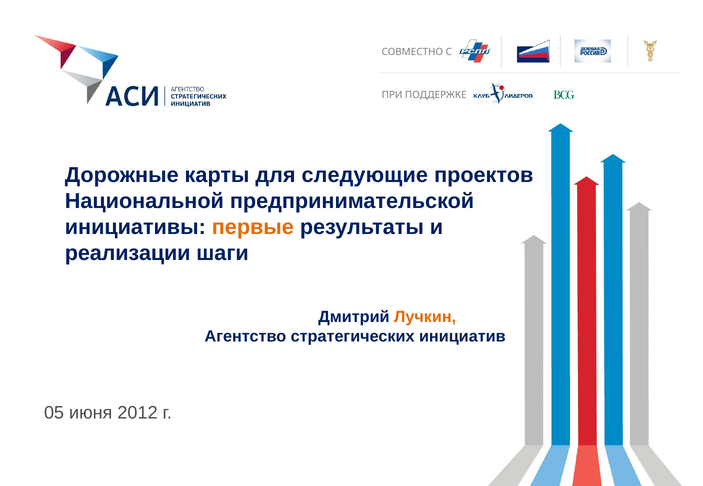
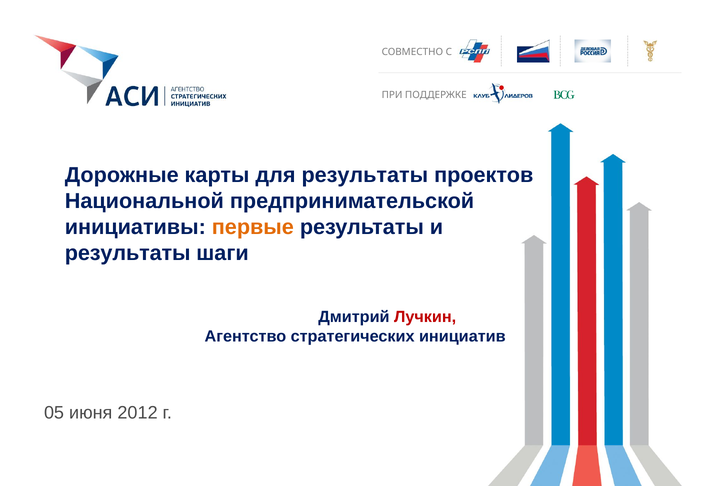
для следующие: следующие -> результаты (365, 176)
реализации: реализации -> результаты (128, 253)
Лучкин colour: orange -> red (425, 317)
